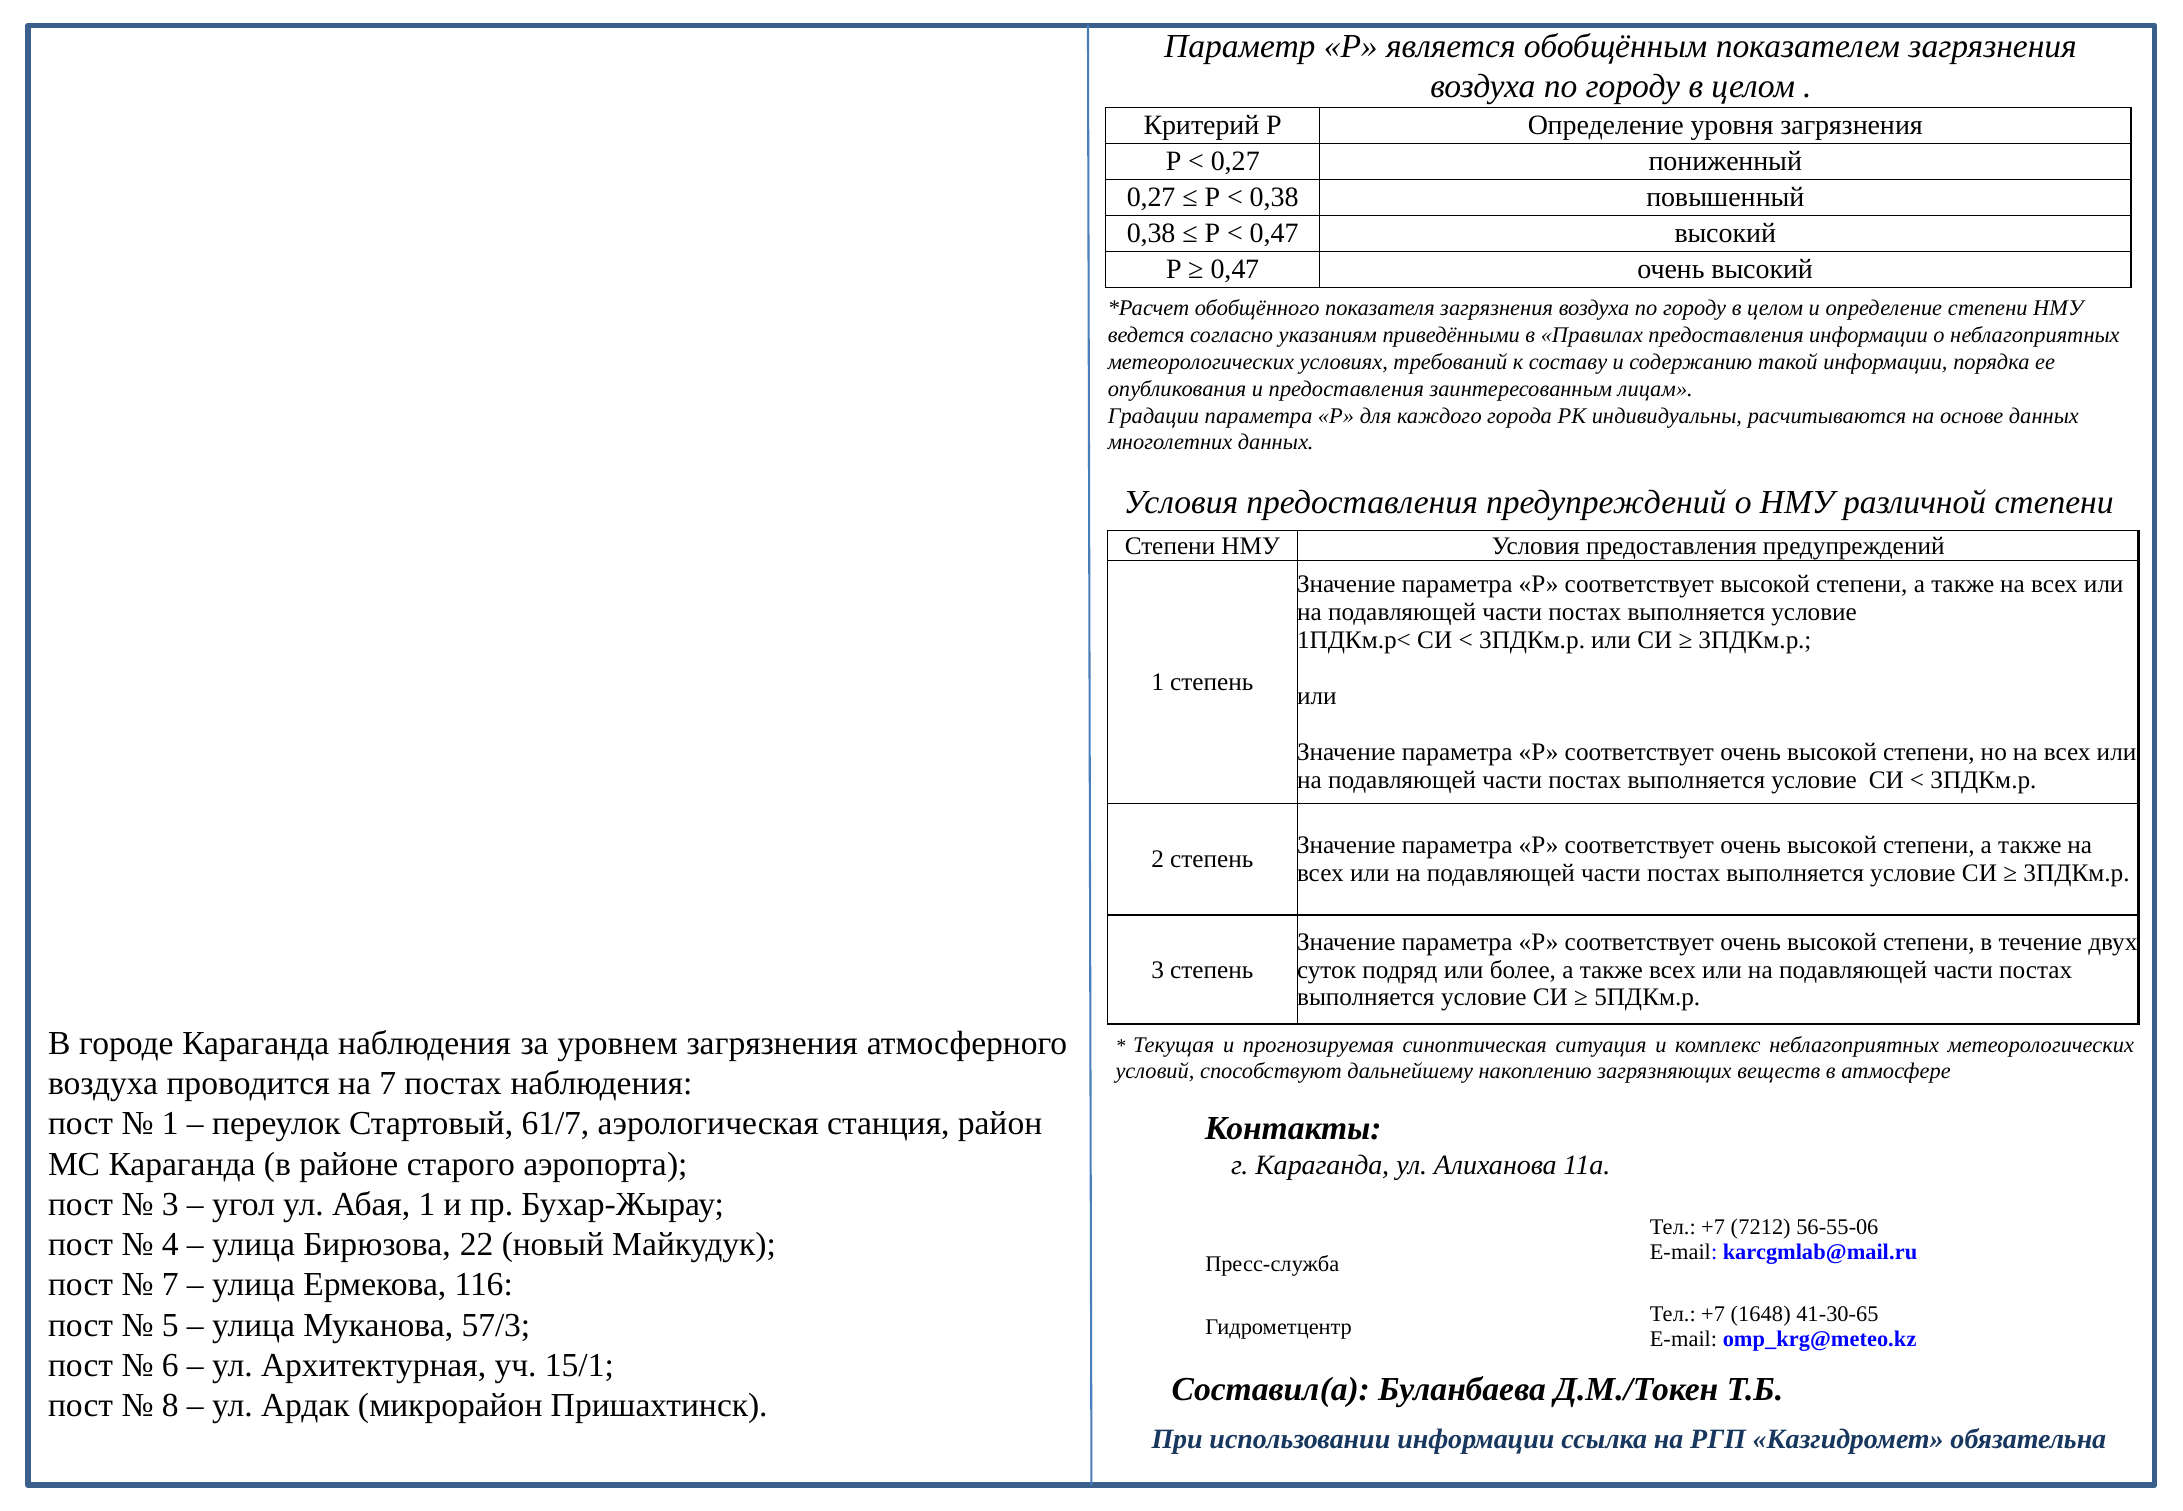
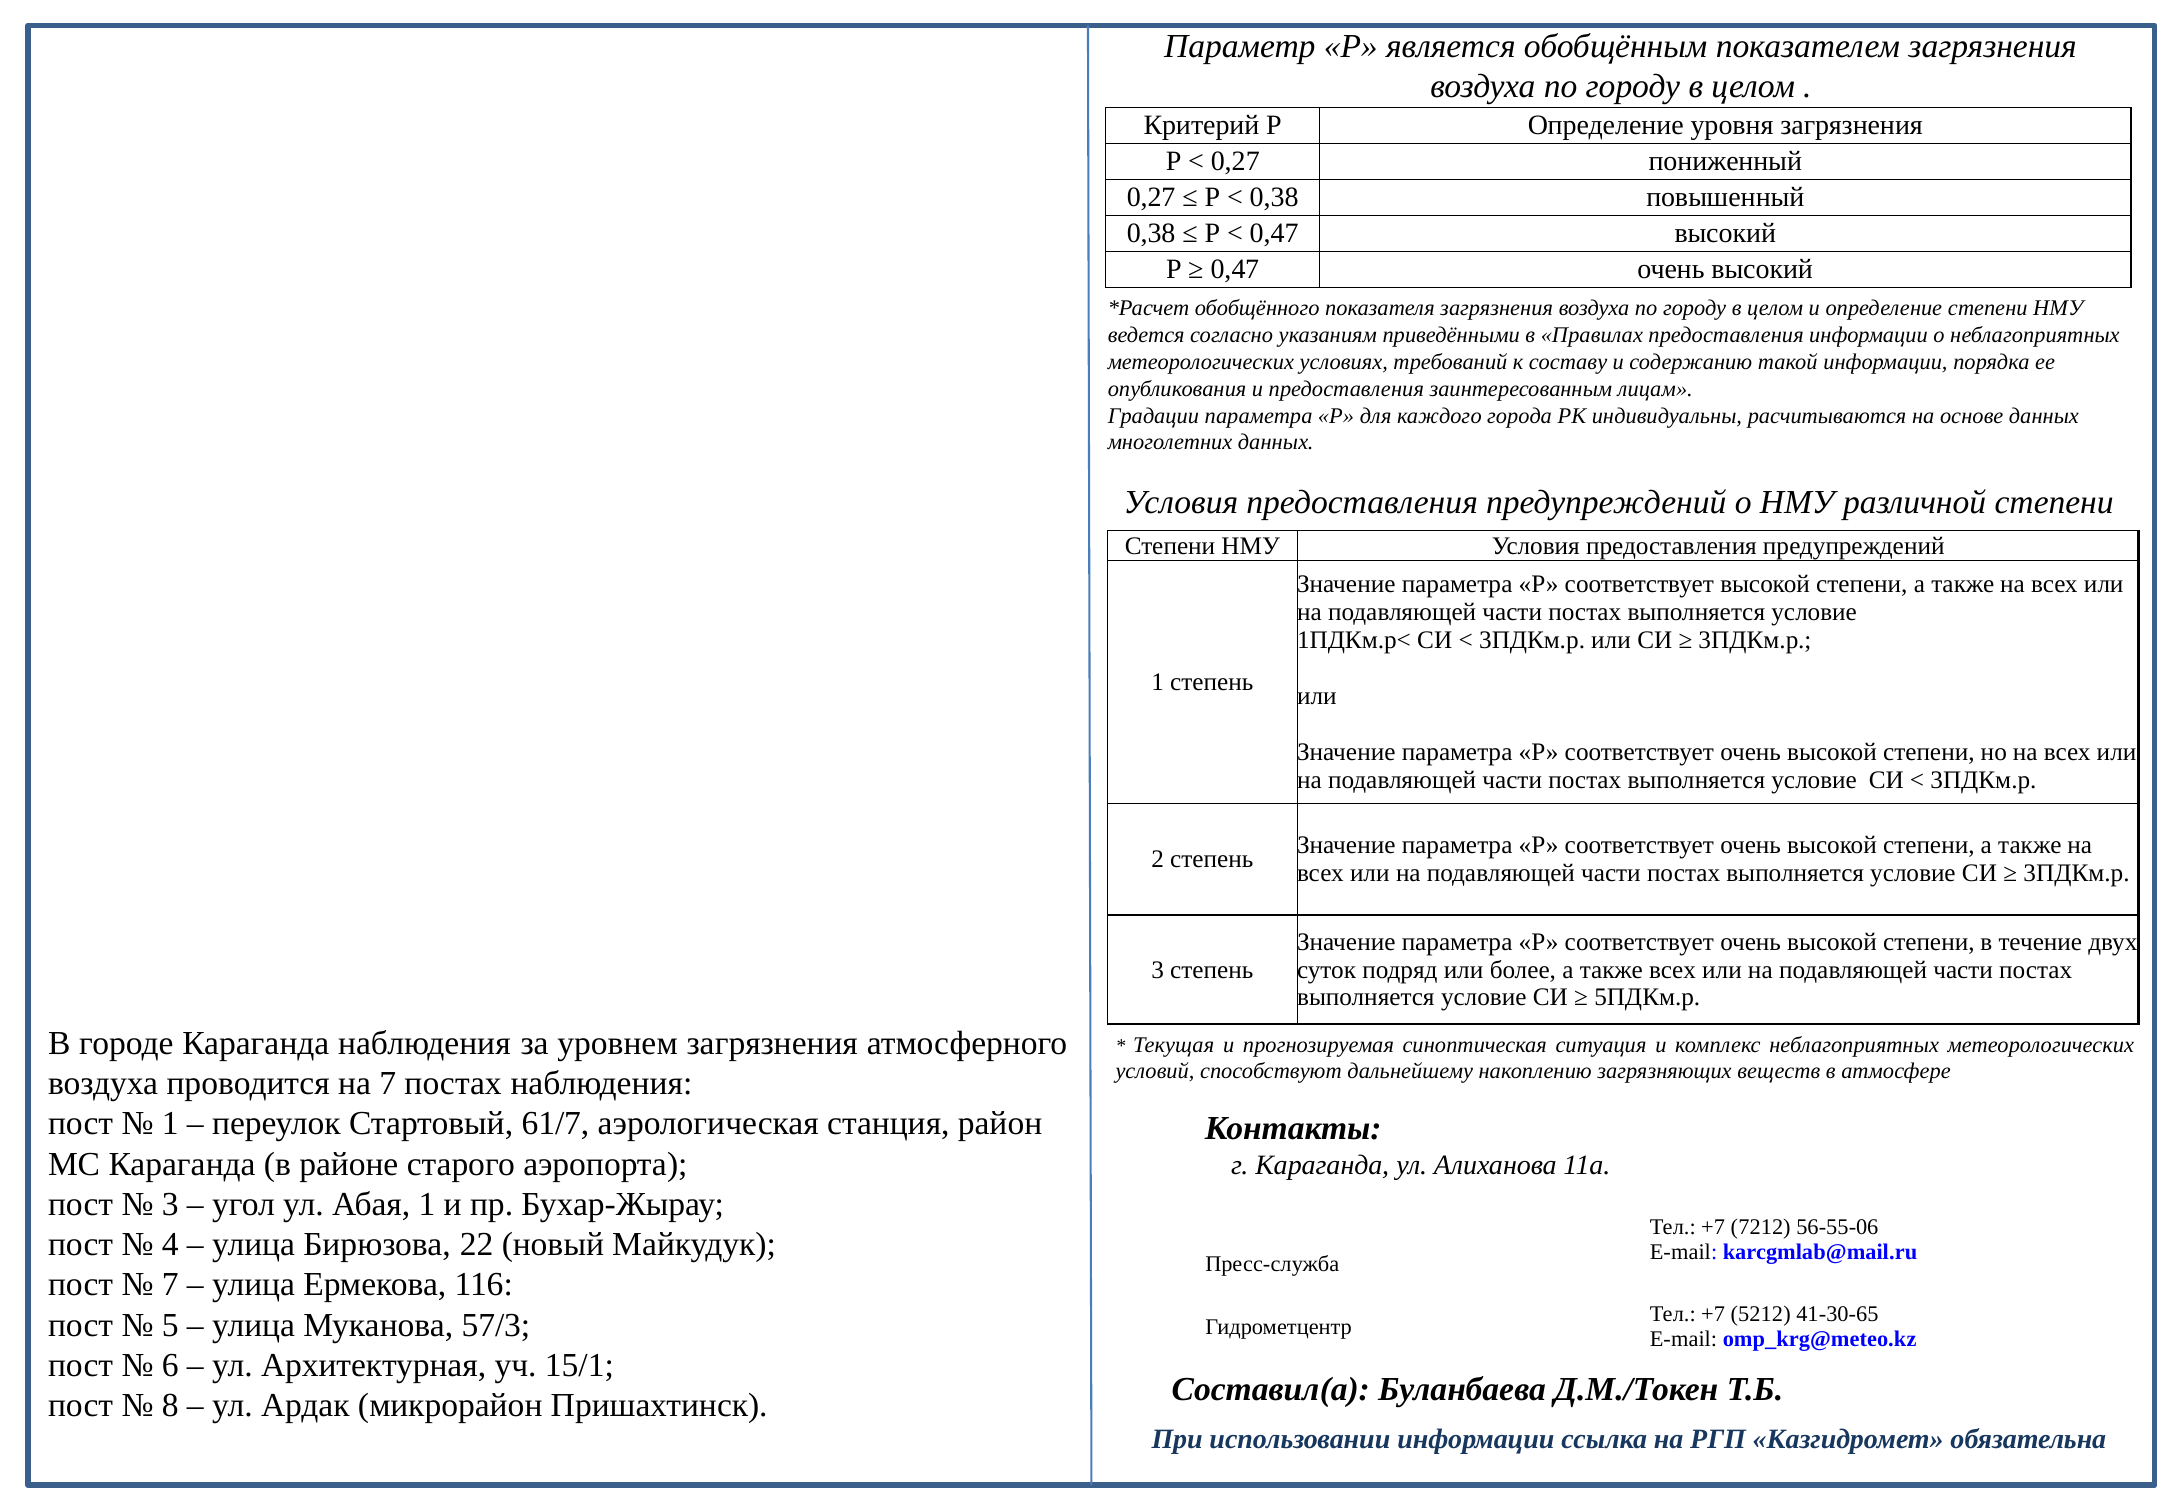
1648: 1648 -> 5212 (1761, 1314)
